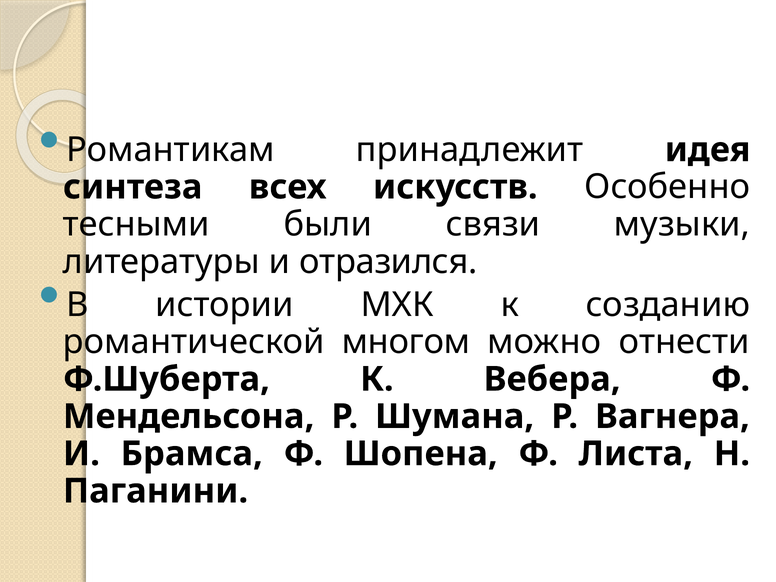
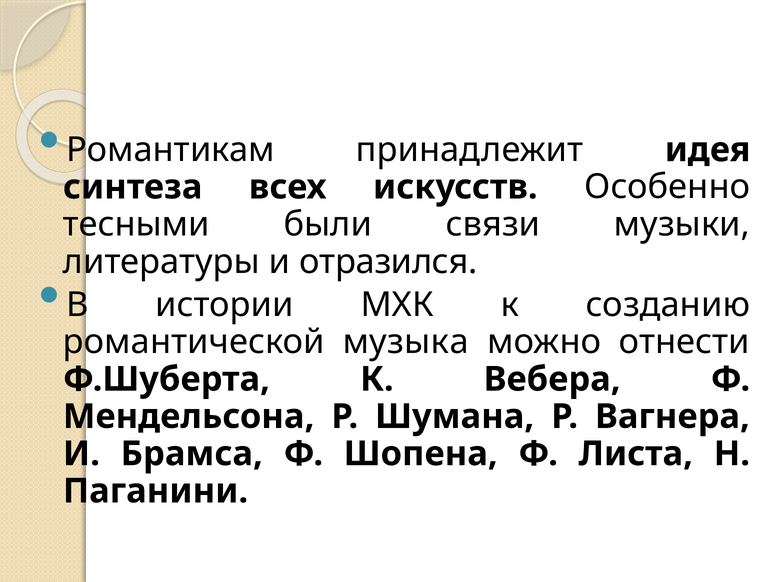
многом: многом -> музыка (406, 342)
